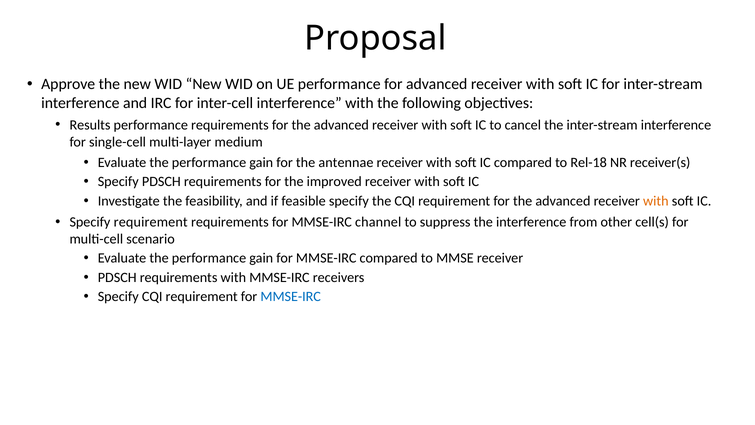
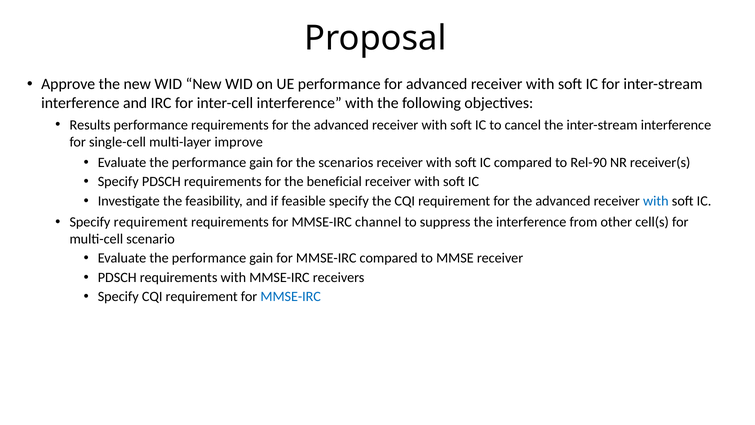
medium: medium -> improve (239, 142)
antennae: antennae -> scenarios (346, 163)
Rel-18: Rel-18 -> Rel-90 (589, 163)
improved: improved -> beneficial (334, 182)
with colour: orange -> blue (656, 201)
